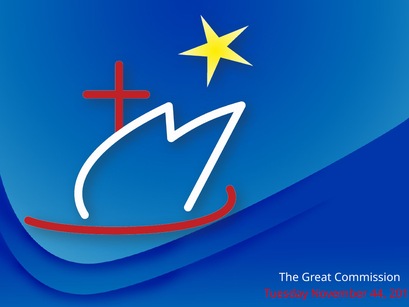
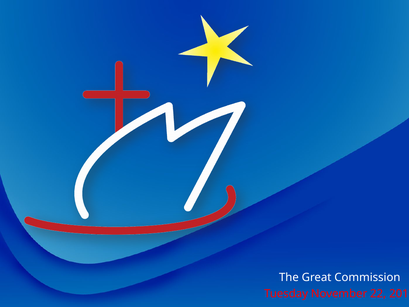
44: 44 -> 22 (378, 294)
